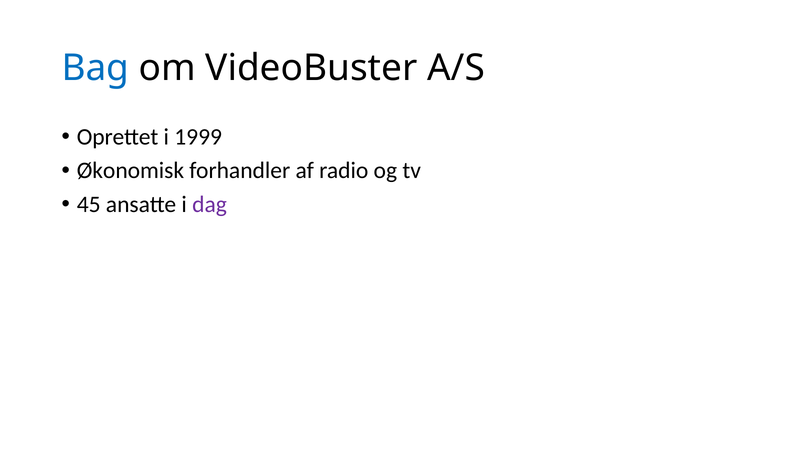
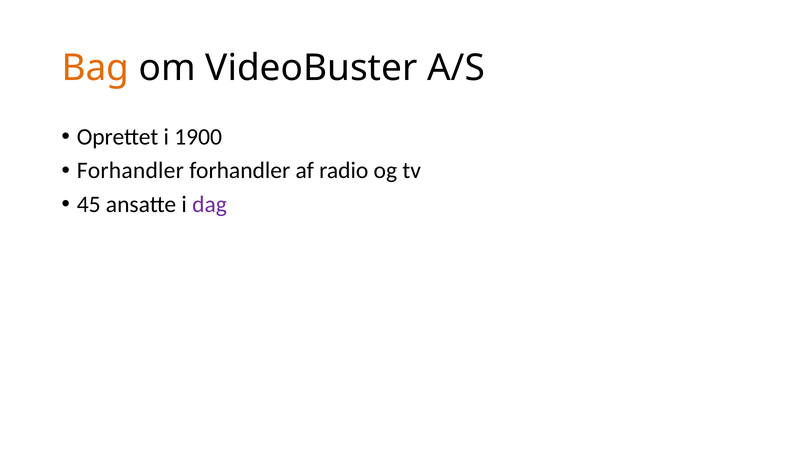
Bag colour: blue -> orange (95, 68)
1999: 1999 -> 1900 (198, 137)
Økonomisk: Økonomisk -> Forhandler (130, 170)
